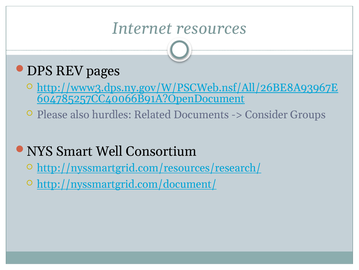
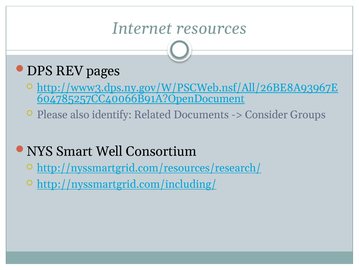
hurdles: hurdles -> identify (112, 115)
http://nyssmartgrid.com/document/: http://nyssmartgrid.com/document/ -> http://nyssmartgrid.com/including/ (127, 184)
